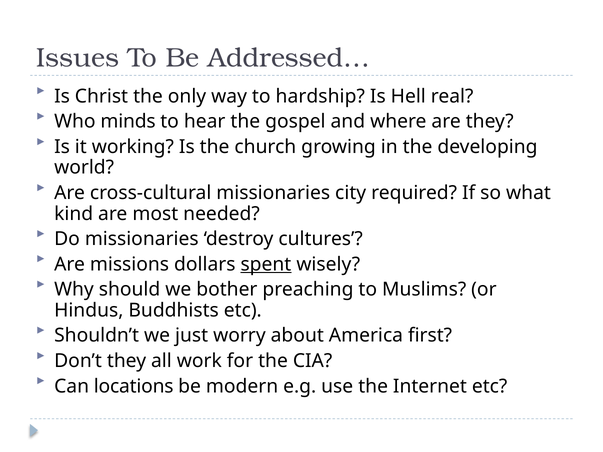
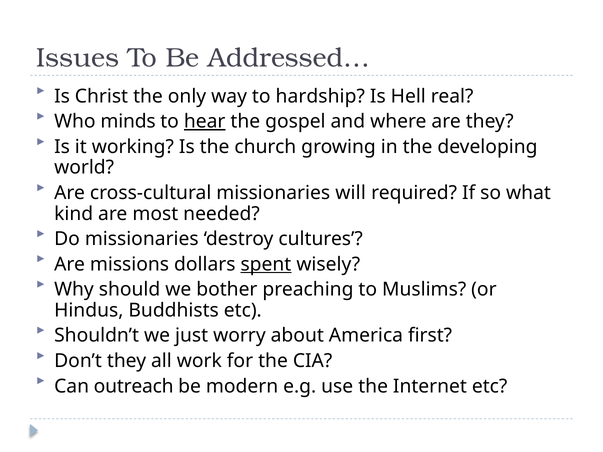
hear underline: none -> present (205, 122)
city: city -> will (351, 193)
locations: locations -> outreach (134, 386)
